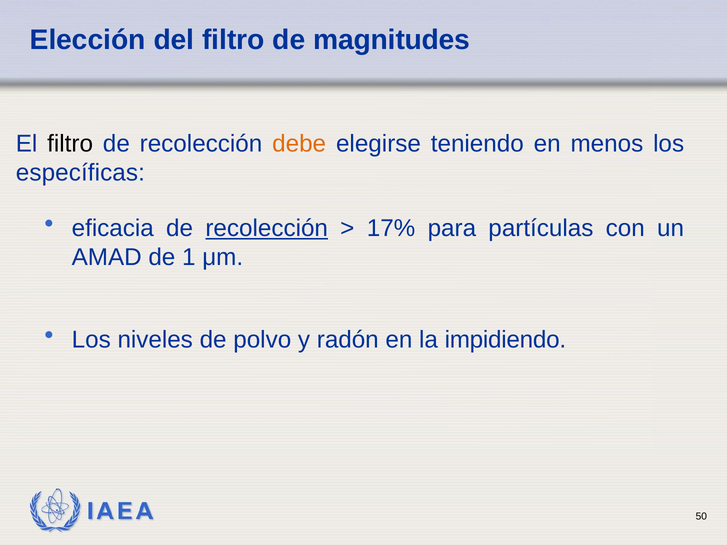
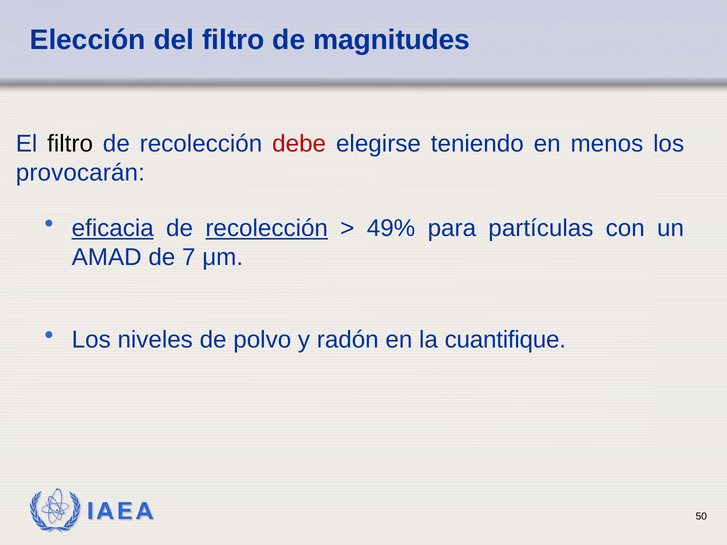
debe colour: orange -> red (299, 144)
específicas: específicas -> provocarán (80, 173)
eficacia underline: none -> present (113, 228)
17%: 17% -> 49% (391, 228)
1: 1 -> 7 (189, 258)
impidiendo: impidiendo -> cuantifique (505, 340)
